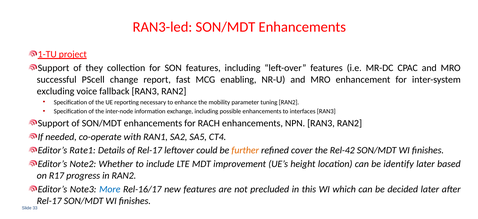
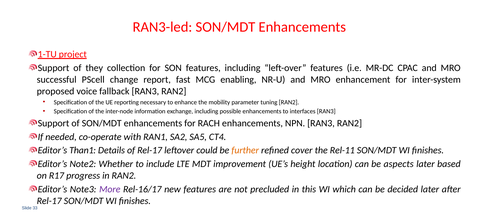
excluding: excluding -> proposed (56, 91)
Rate1: Rate1 -> Than1 (83, 150)
Rel-42: Rel-42 -> Rel-11 (342, 150)
identify: identify -> aspects (399, 164)
More colour: blue -> purple (110, 189)
